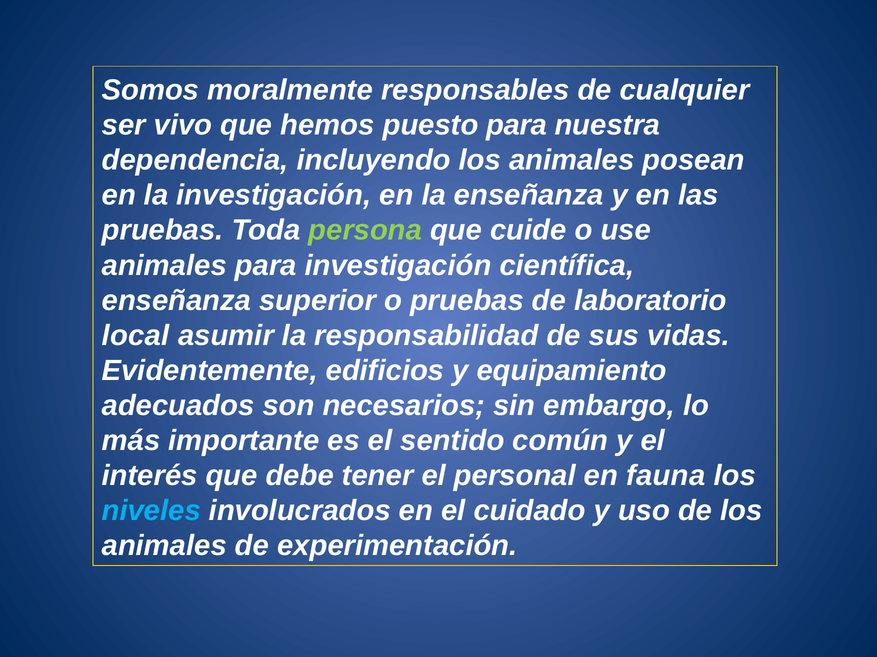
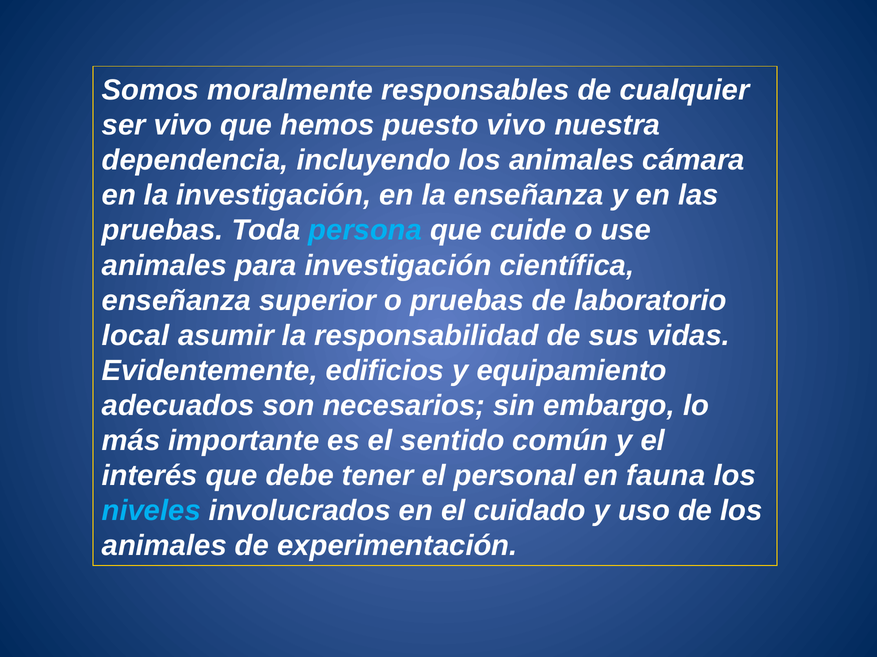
puesto para: para -> vivo (516, 125)
posean: posean -> cámara (694, 160)
persona colour: light green -> light blue (365, 231)
